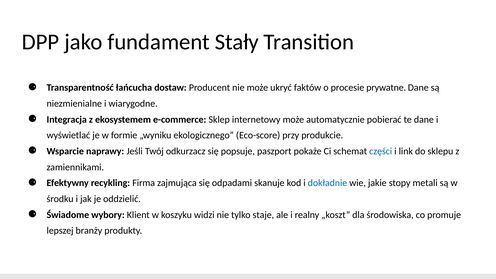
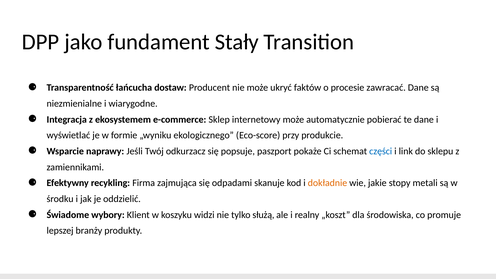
prywatne: prywatne -> zawracać (386, 88)
dokładnie colour: blue -> orange (327, 183)
staje: staje -> służą (263, 215)
